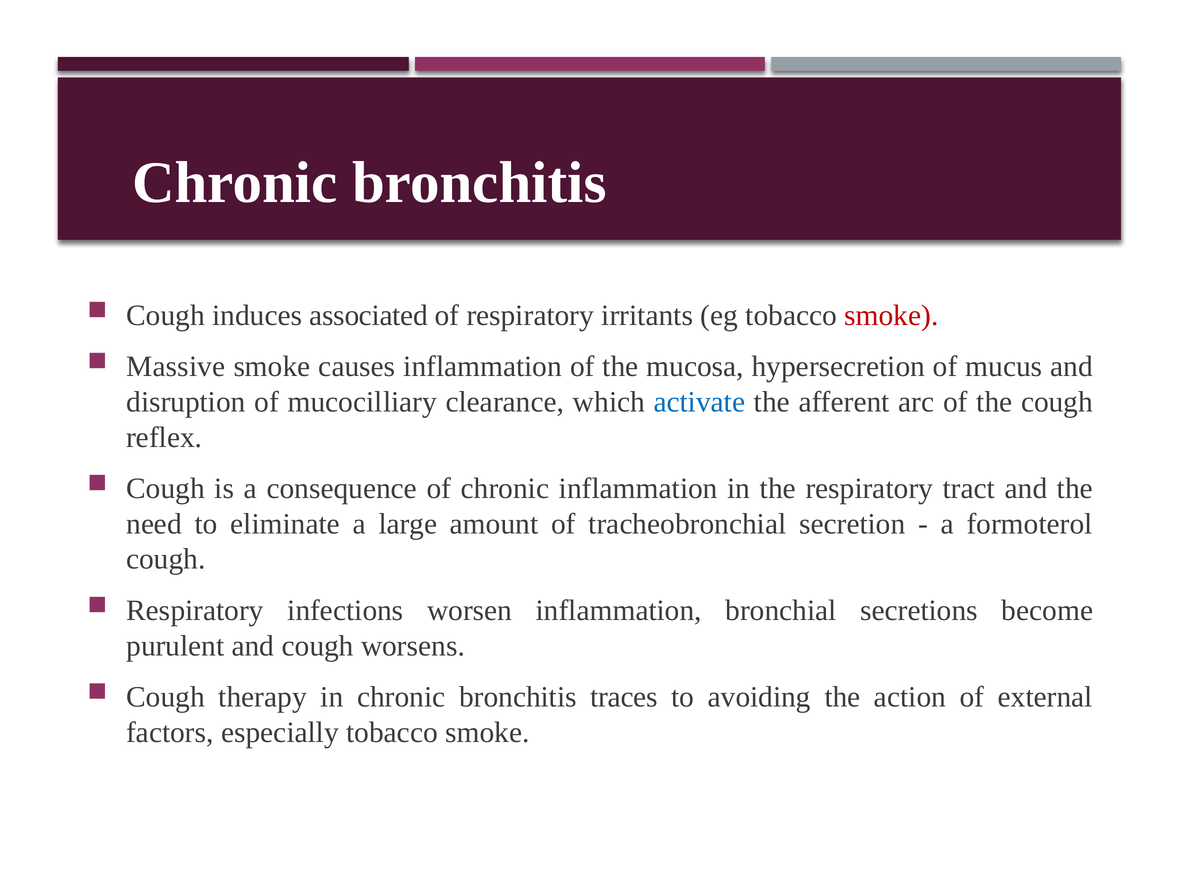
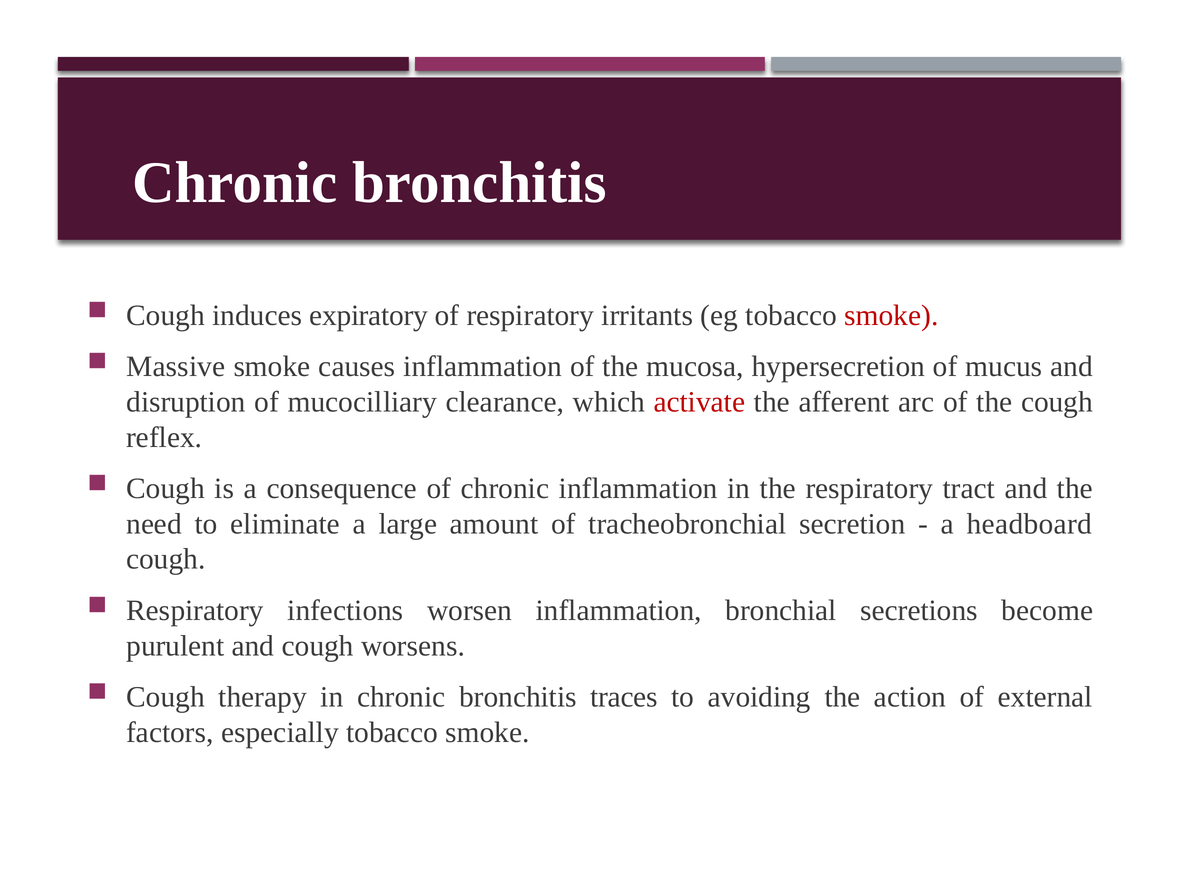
associated: associated -> expiratory (369, 315)
activate colour: blue -> red (699, 402)
formoterol: formoterol -> headboard (1029, 524)
